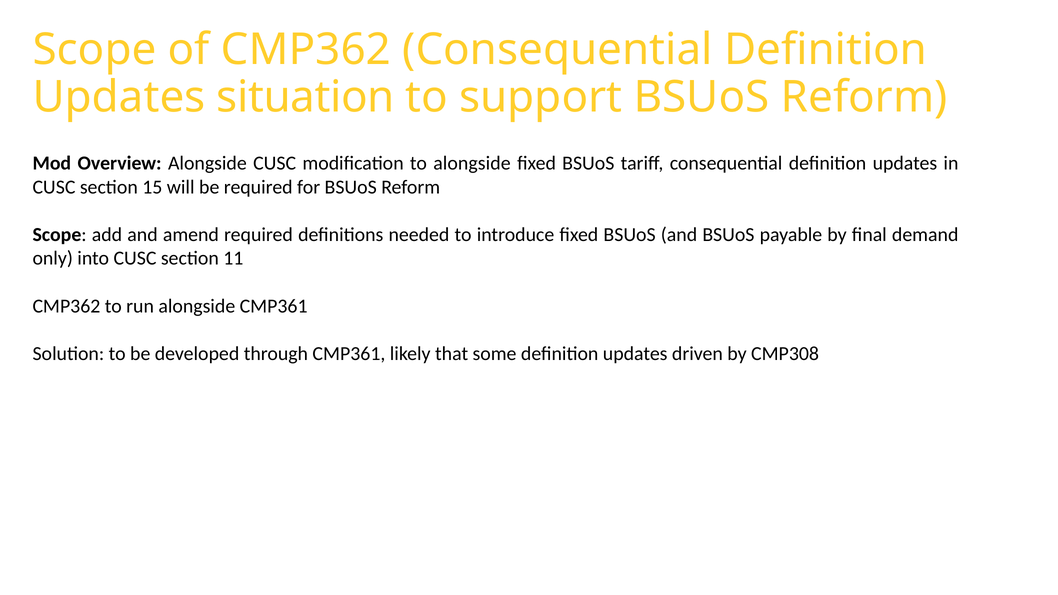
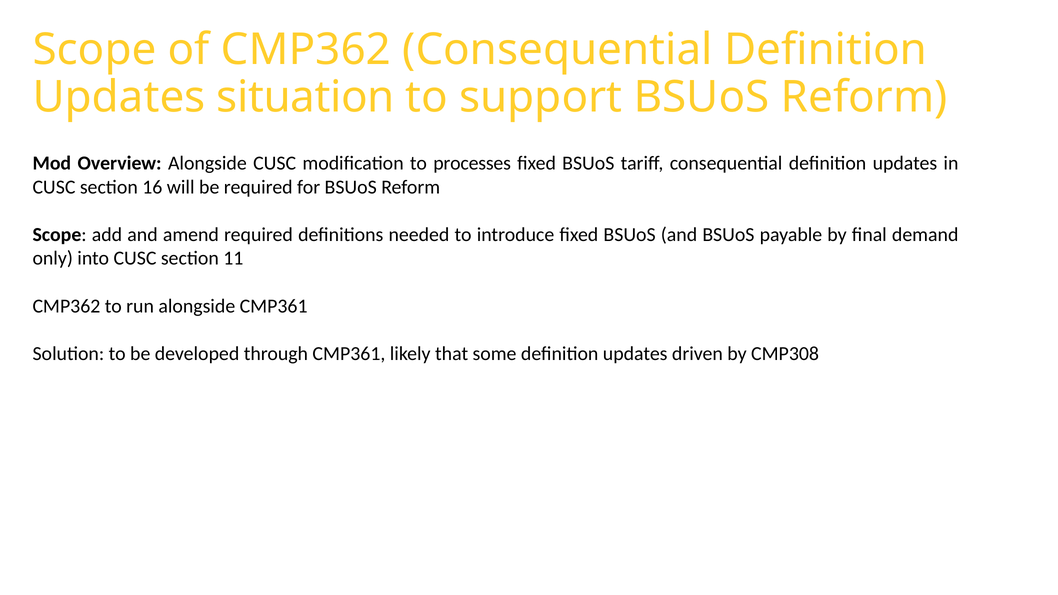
to alongside: alongside -> processes (472, 163)
15: 15 -> 16 (152, 187)
